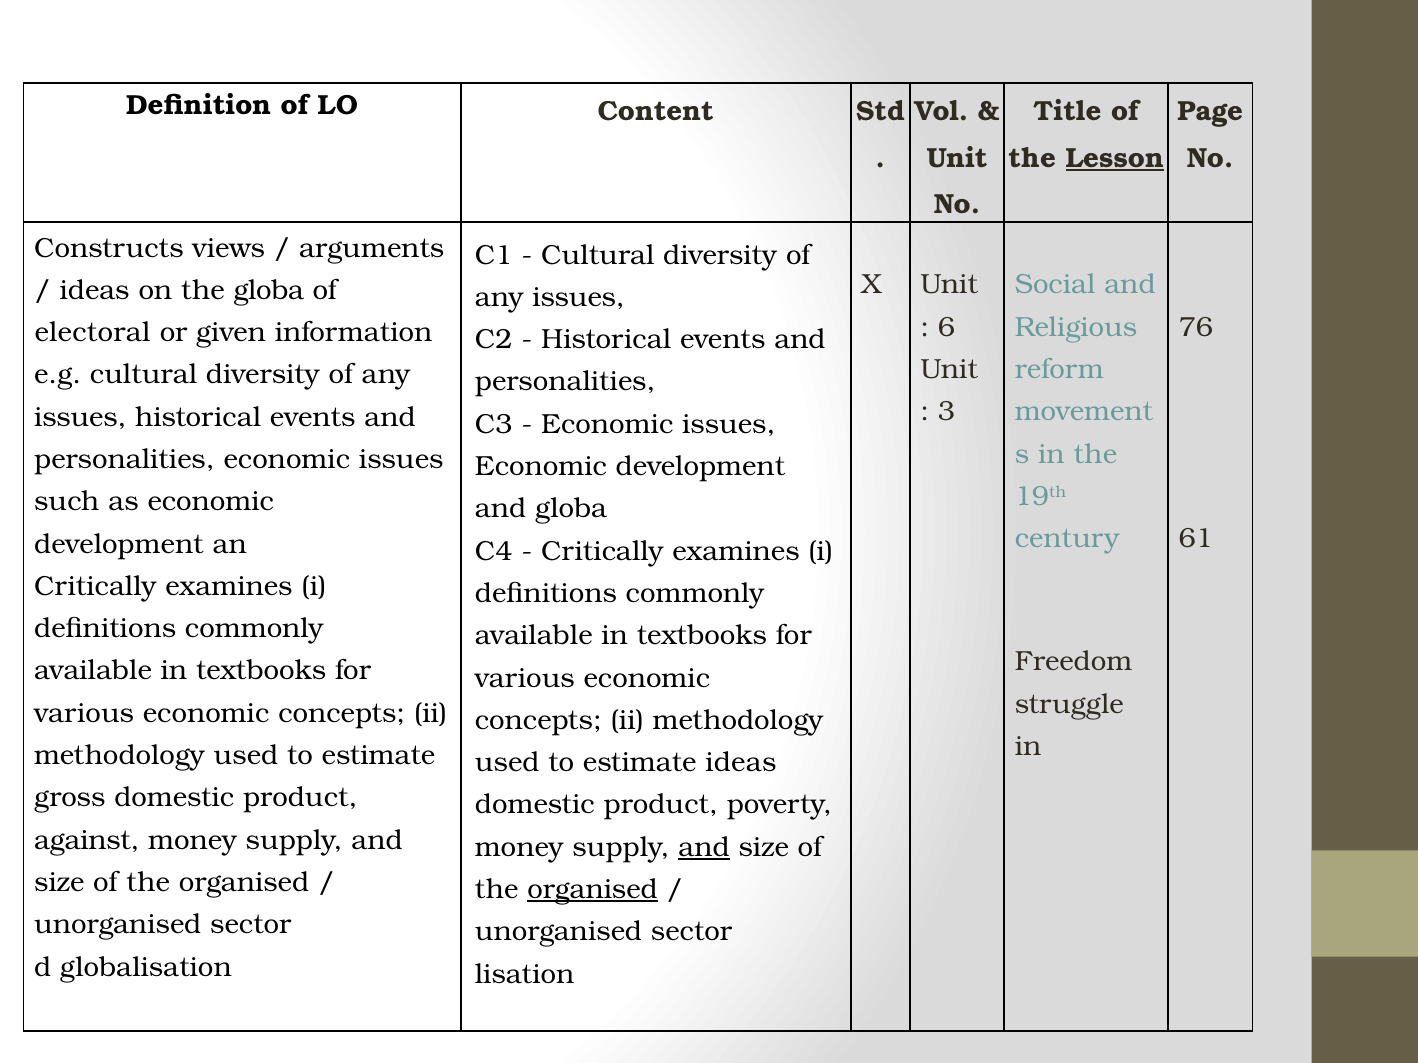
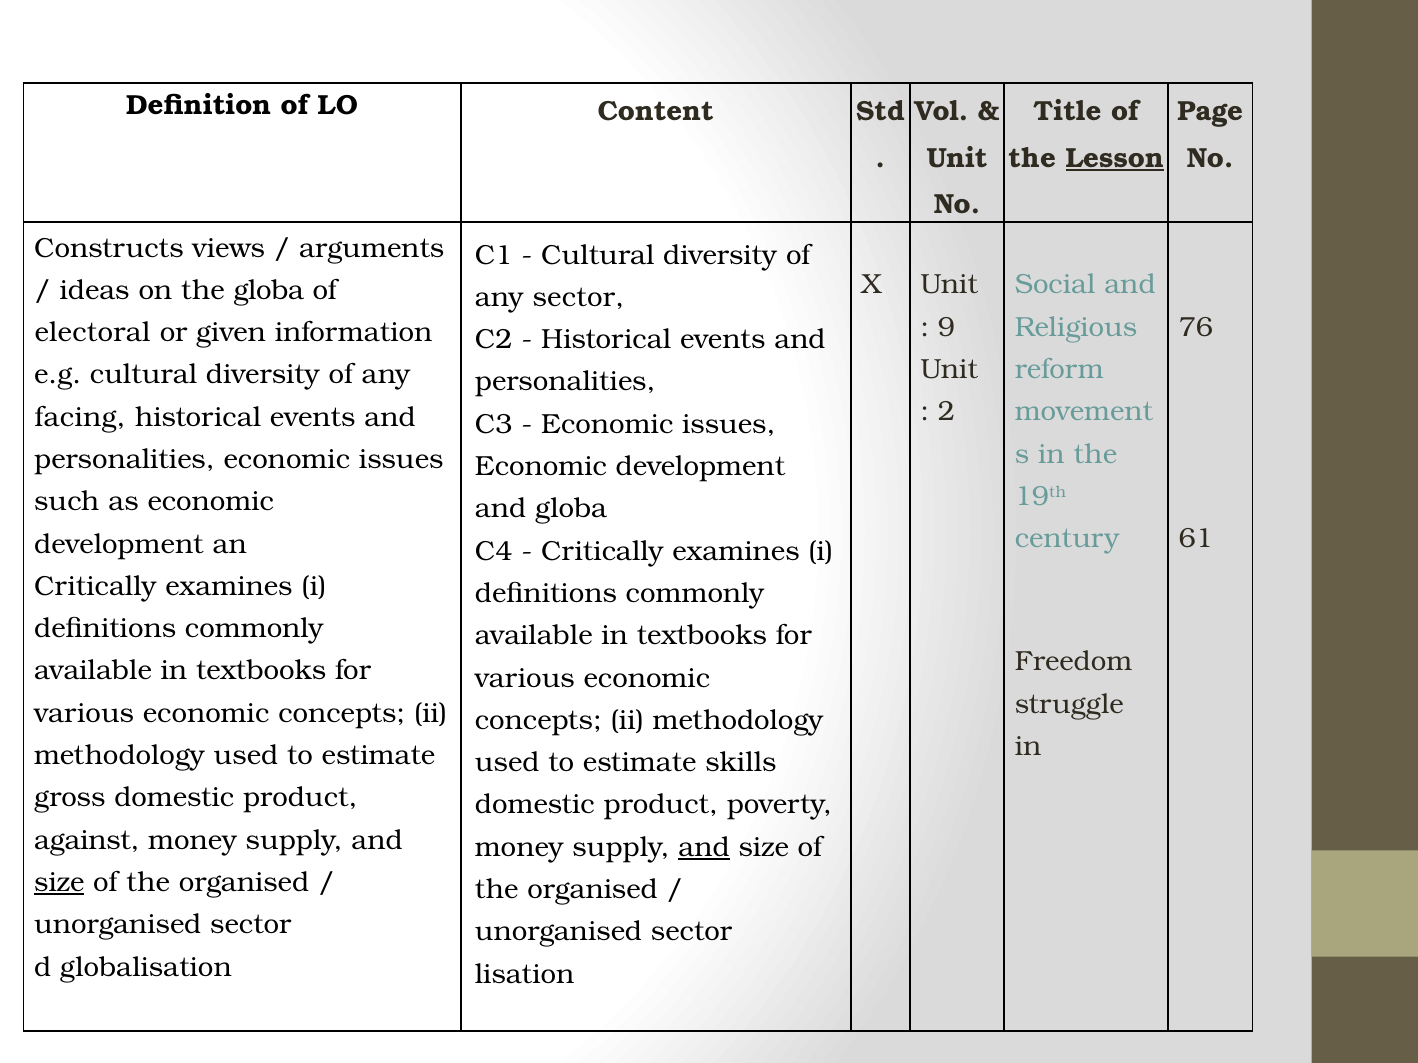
issues: issues -> sector (578, 297)
6: 6 -> 9 (946, 327)
3: 3 -> 2 (946, 412)
issues: issues -> facing (80, 417)
estimate ideas: ideas -> skills (741, 763)
size underline: none -> present (59, 883)
organised underline: present -> none (593, 890)
